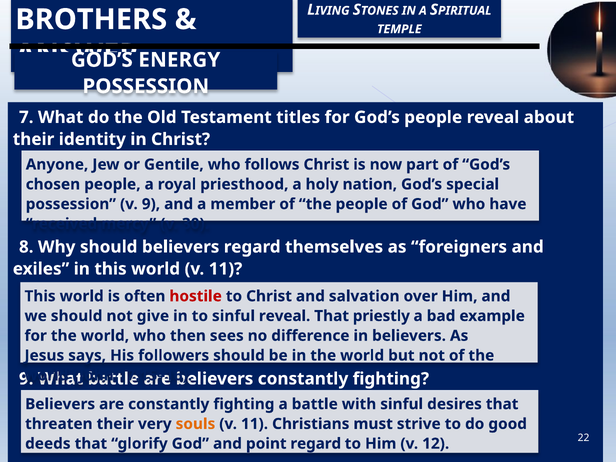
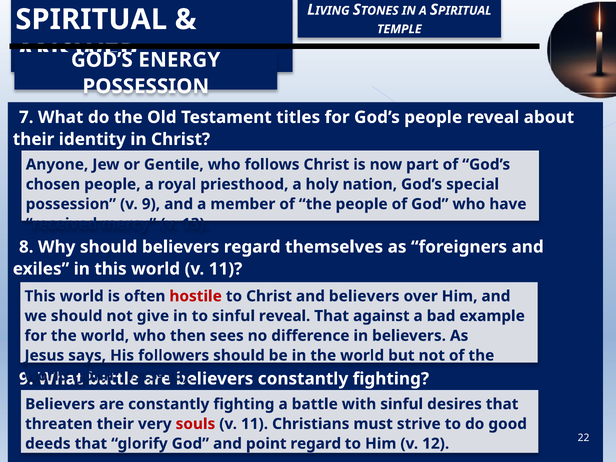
BROTHERS: BROTHERS -> SPIRITUAL (91, 20)
30: 30 -> 13 (195, 224)
and salvation: salvation -> believers (364, 296)
priestly: priestly -> against (381, 316)
souls colour: orange -> red (195, 424)
